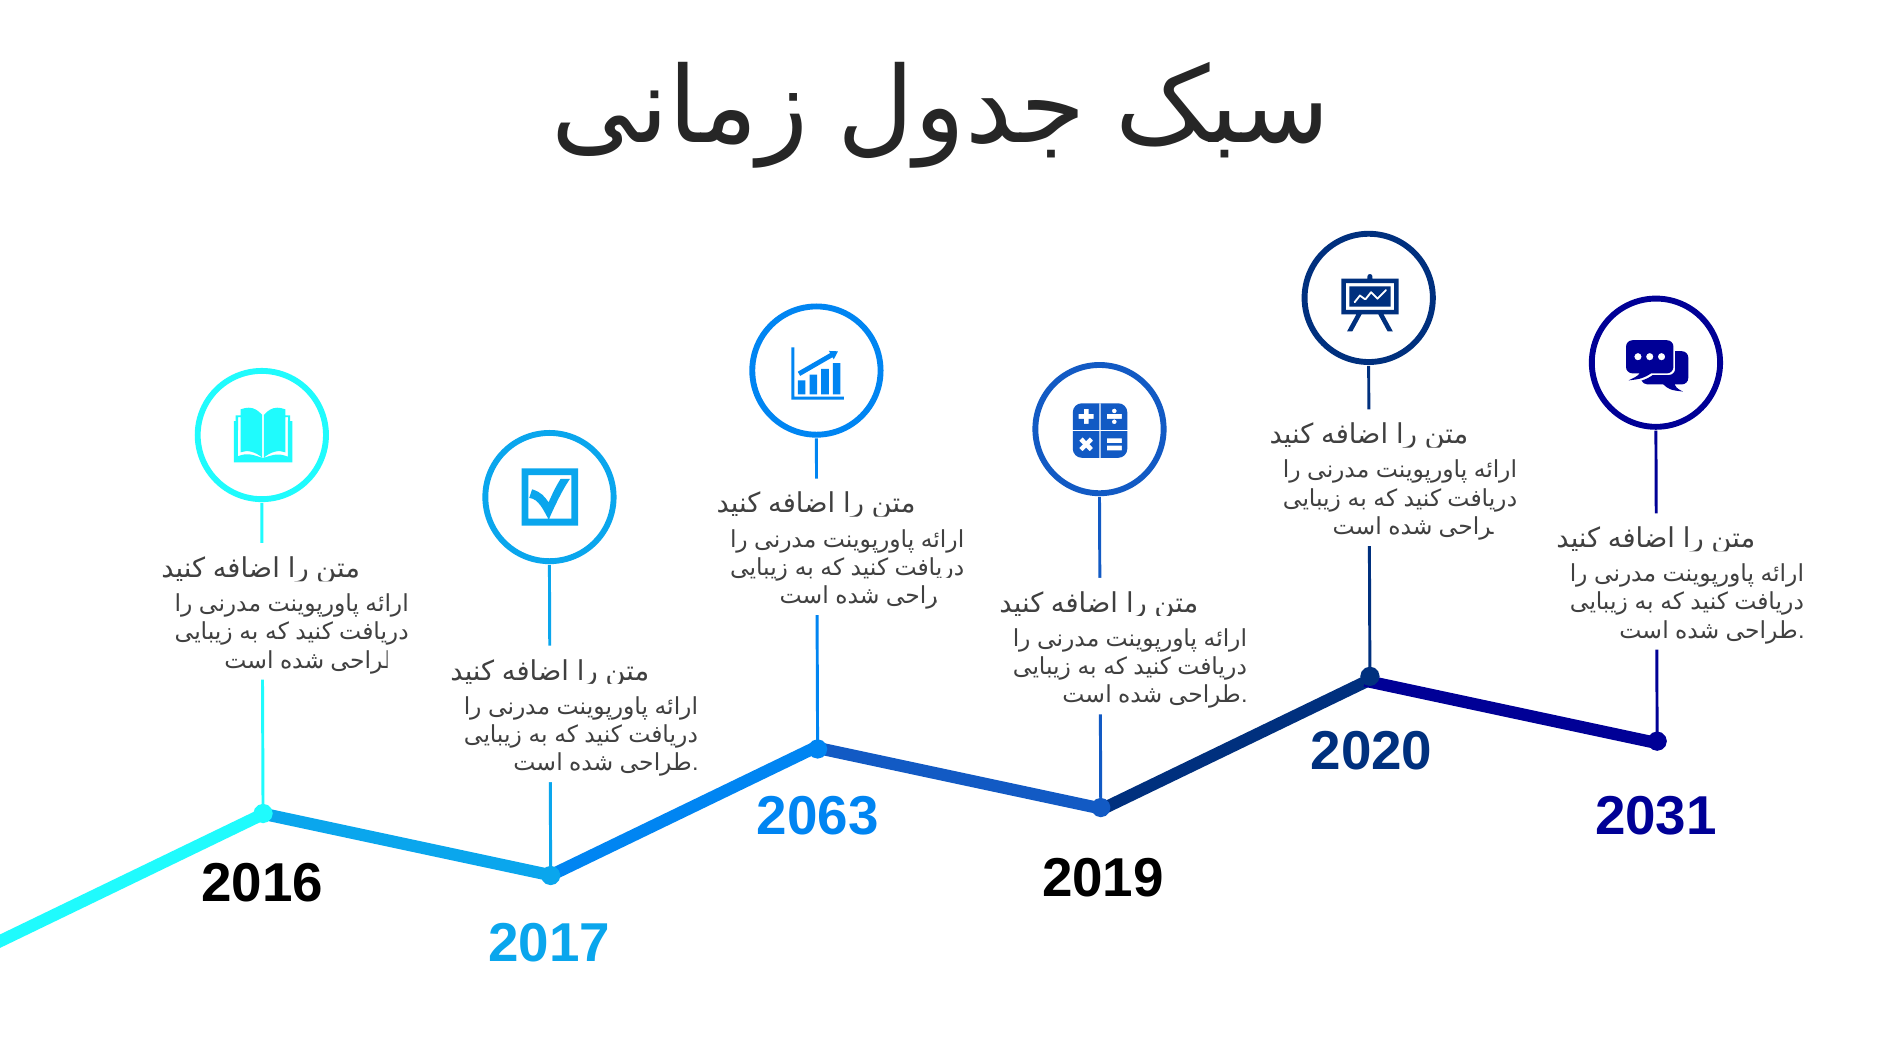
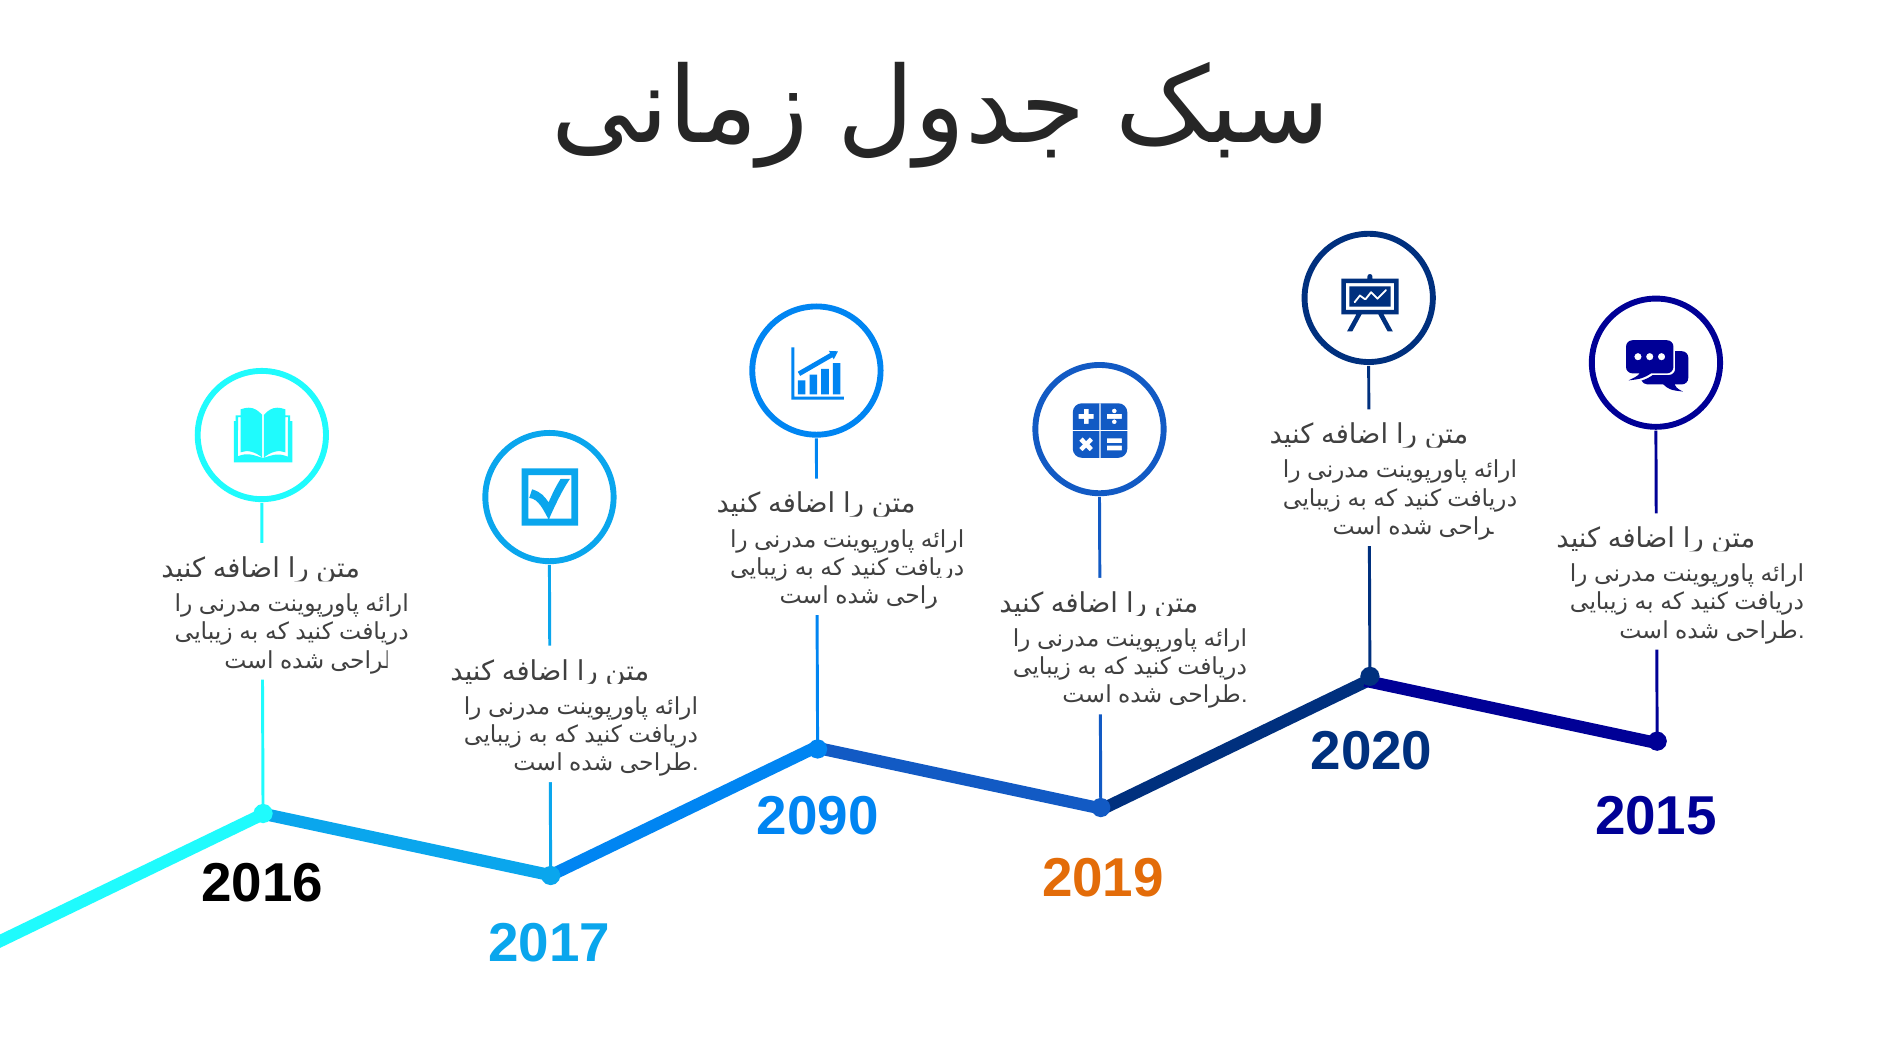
2063: 2063 -> 2090 (818, 817)
2031: 2031 -> 2015 (1656, 817)
2019 colour: black -> orange (1103, 878)
